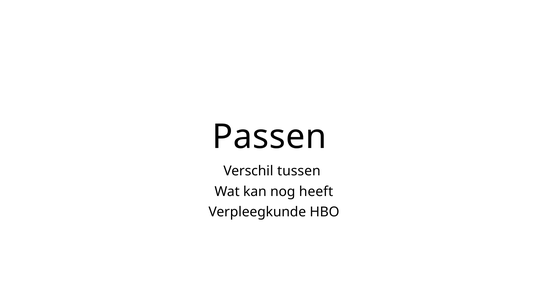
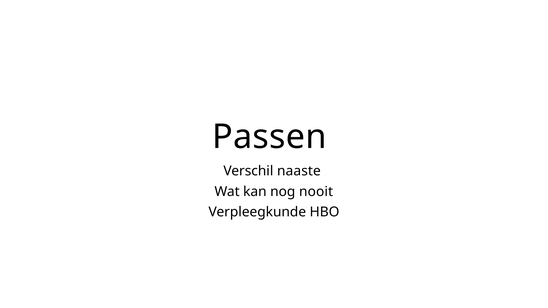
tussen: tussen -> naaste (299, 171)
heeft: heeft -> nooit (316, 192)
